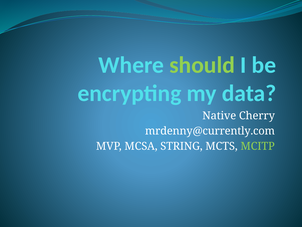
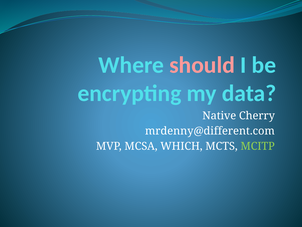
should colour: light green -> pink (202, 65)
mrdenny@currently.com: mrdenny@currently.com -> mrdenny@different.com (210, 131)
STRING: STRING -> WHICH (181, 146)
